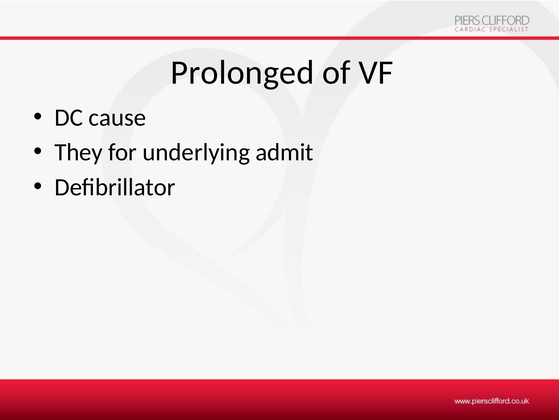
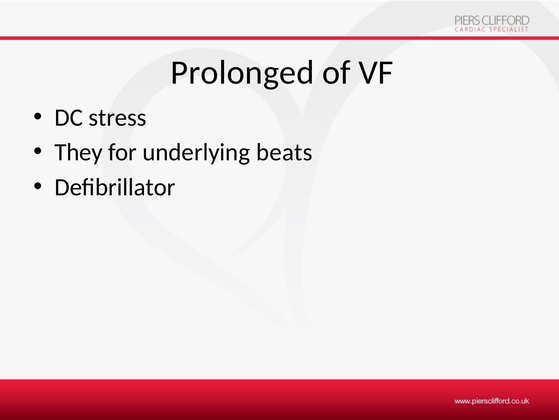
cause: cause -> stress (118, 117)
admit: admit -> beats (284, 152)
